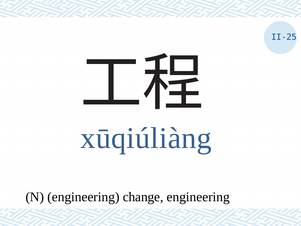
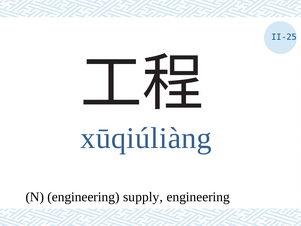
change: change -> supply (143, 197)
